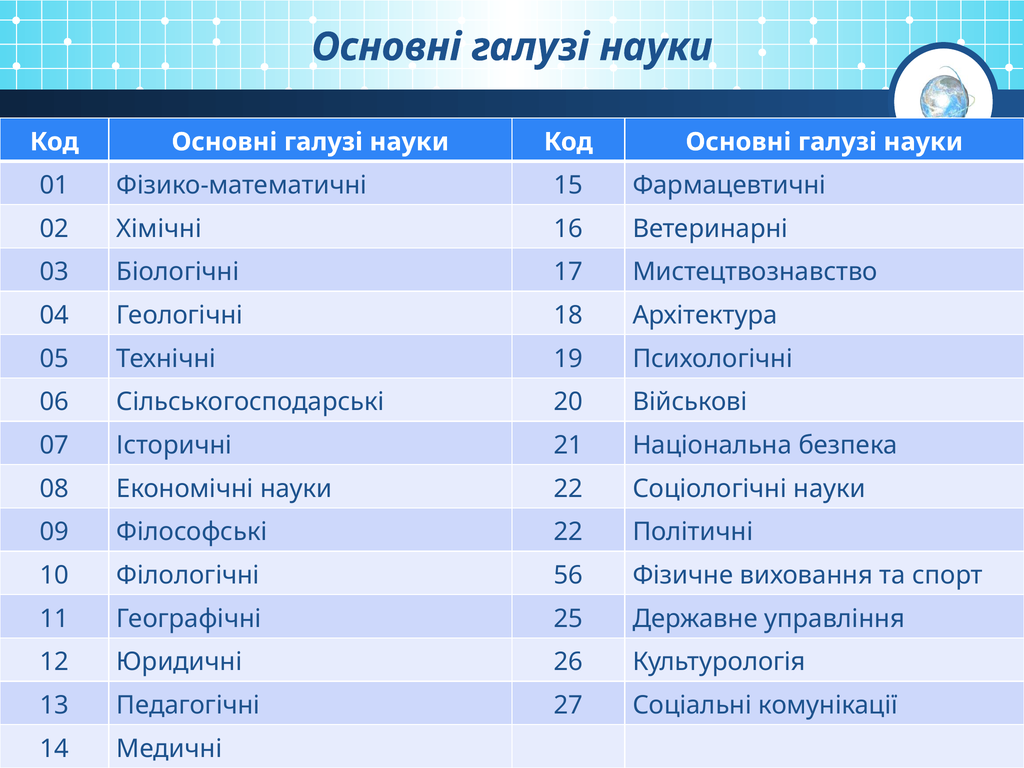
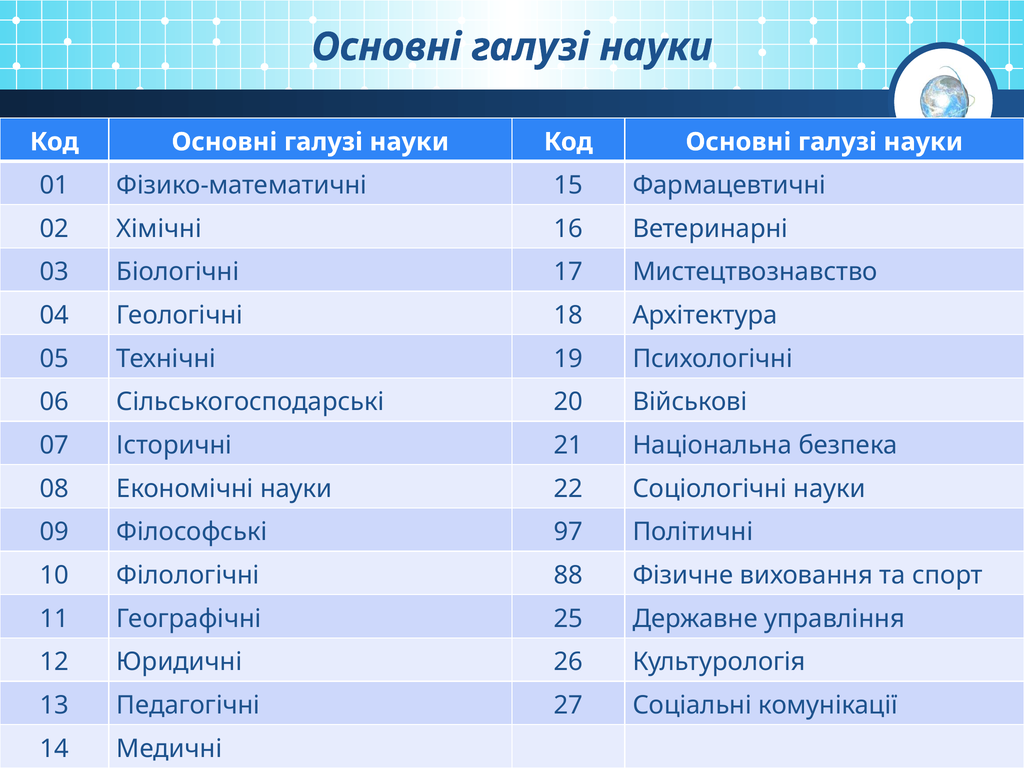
Філософські 22: 22 -> 97 (568, 532)
56: 56 -> 88 (568, 575)
